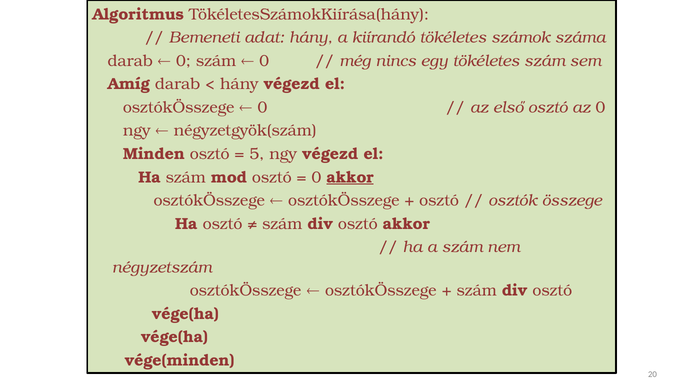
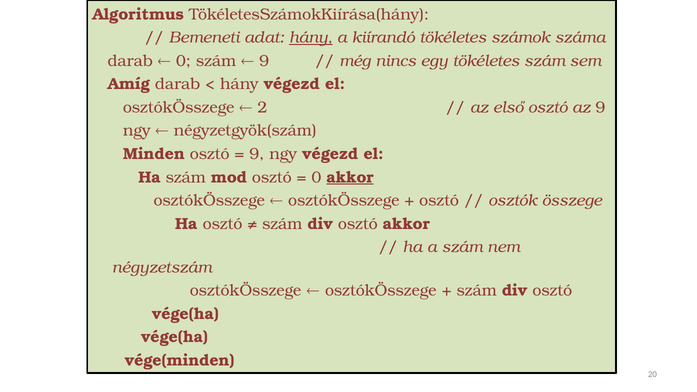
hány underline: none -> present (311, 38)
0: 0 -> 9 (264, 61)
0: 0 -> 2 (262, 107)
az 0: 0 -> 9 (600, 107)
5: 5 -> 9 (257, 154)
